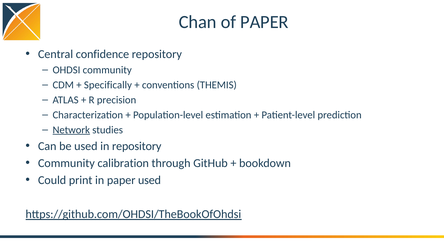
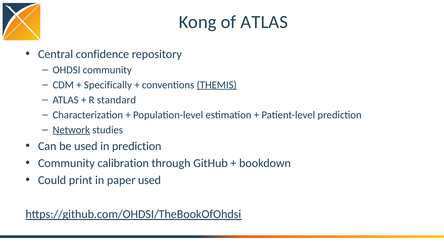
Chan: Chan -> Kong (198, 22)
of PAPER: PAPER -> ATLAS (264, 22)
THEMIS underline: none -> present (217, 85)
precision: precision -> standard (116, 100)
in repository: repository -> prediction (137, 146)
